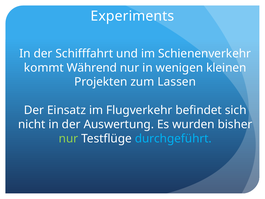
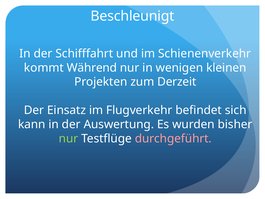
Experiments: Experiments -> Beschleunigt (132, 16)
Lassen: Lassen -> Derzeit (177, 82)
nicht: nicht -> kann (32, 124)
durchgeführt colour: light blue -> pink (173, 138)
